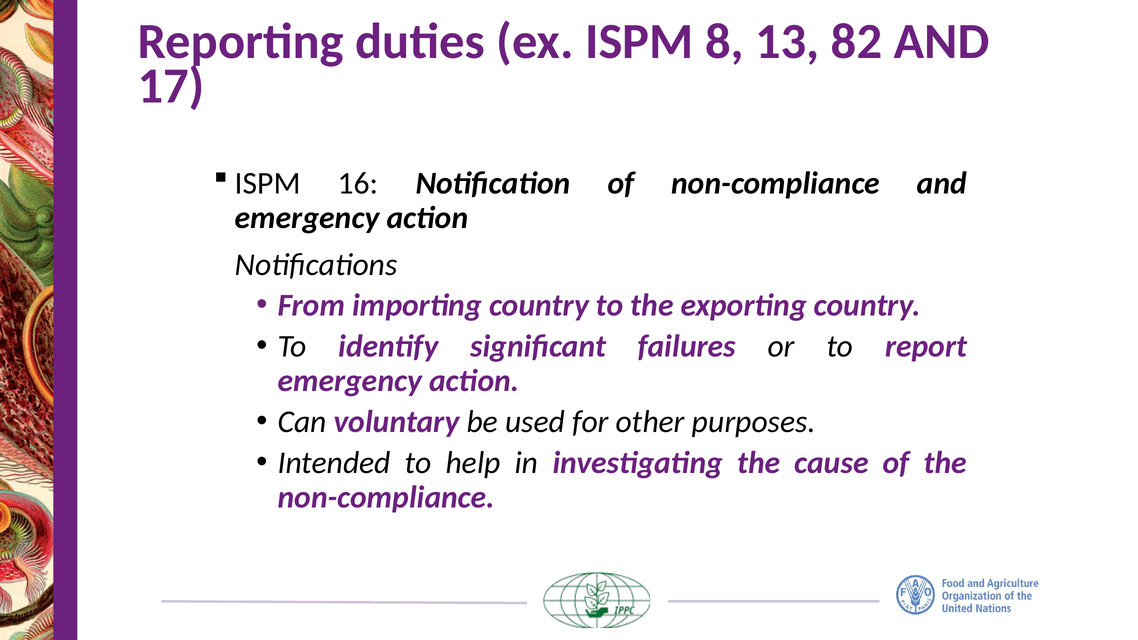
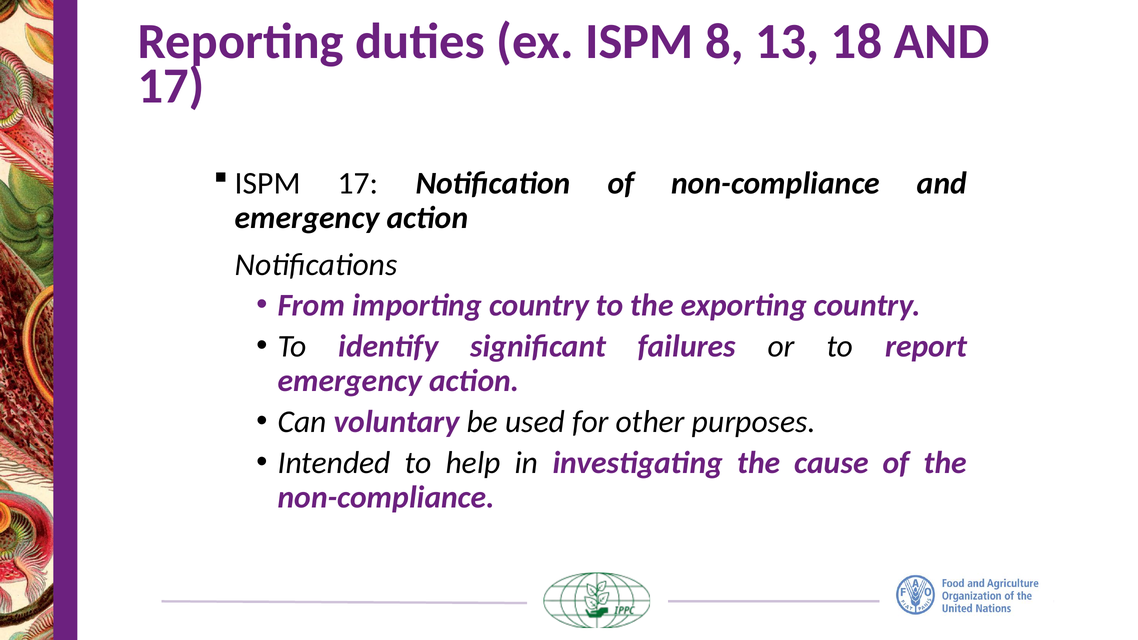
82: 82 -> 18 (857, 42)
ISPM 16: 16 -> 17 (358, 183)
